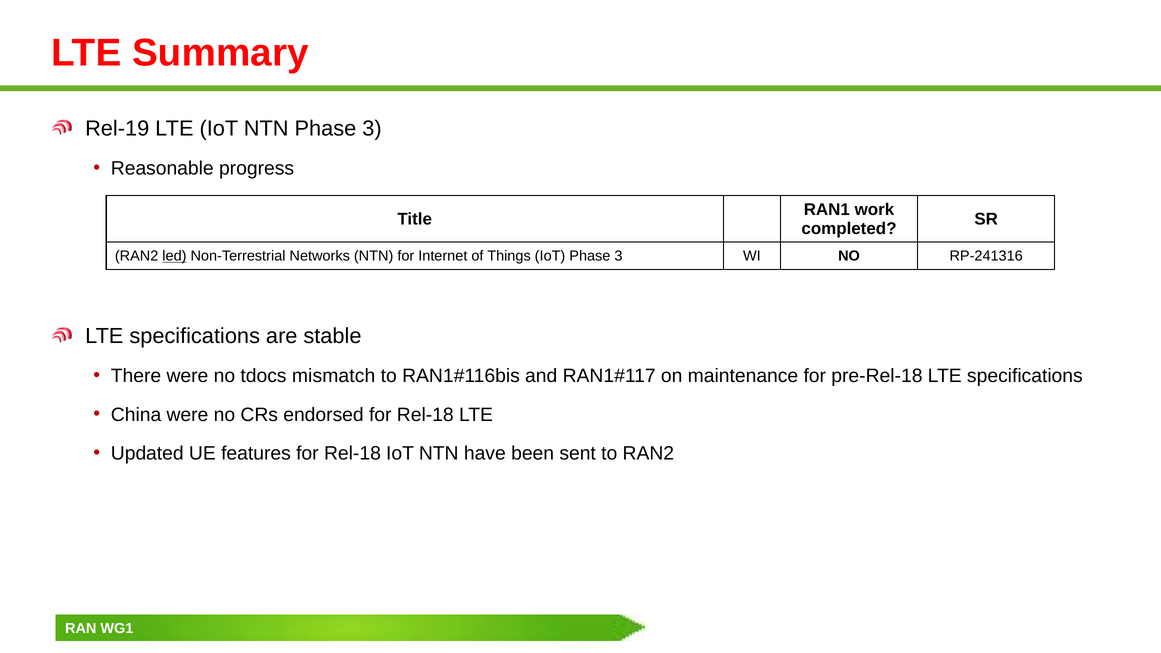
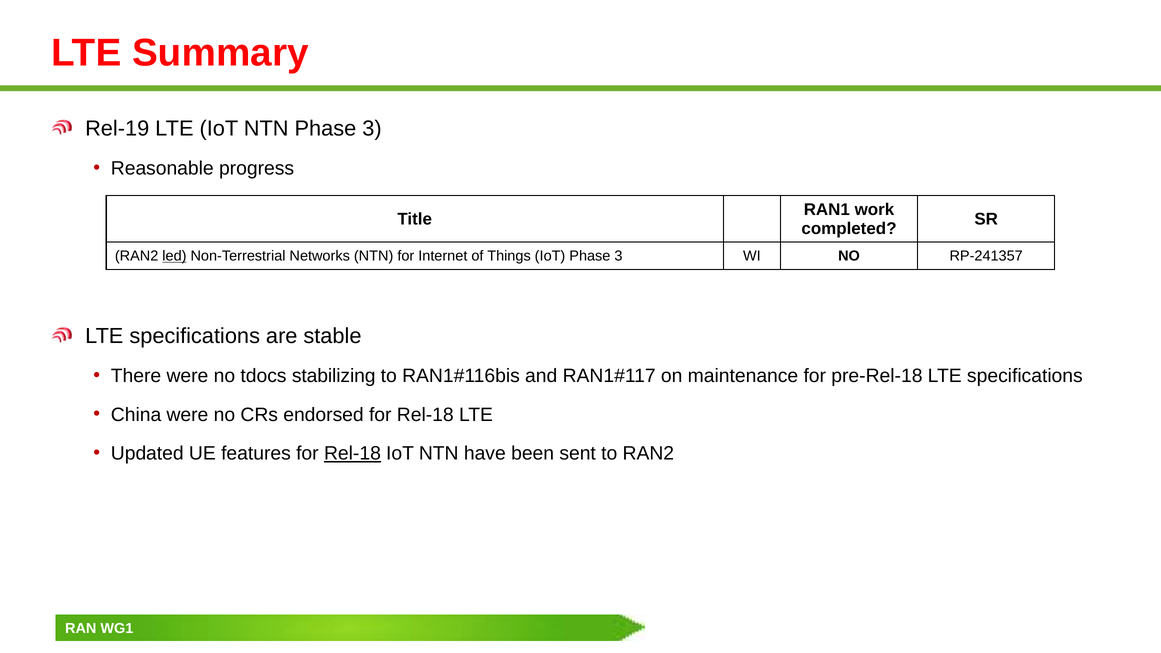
RP-241316: RP-241316 -> RP-241357 (986, 256)
mismatch: mismatch -> stabilizing (334, 376)
Rel-18 underline: none -> present (352, 454)
